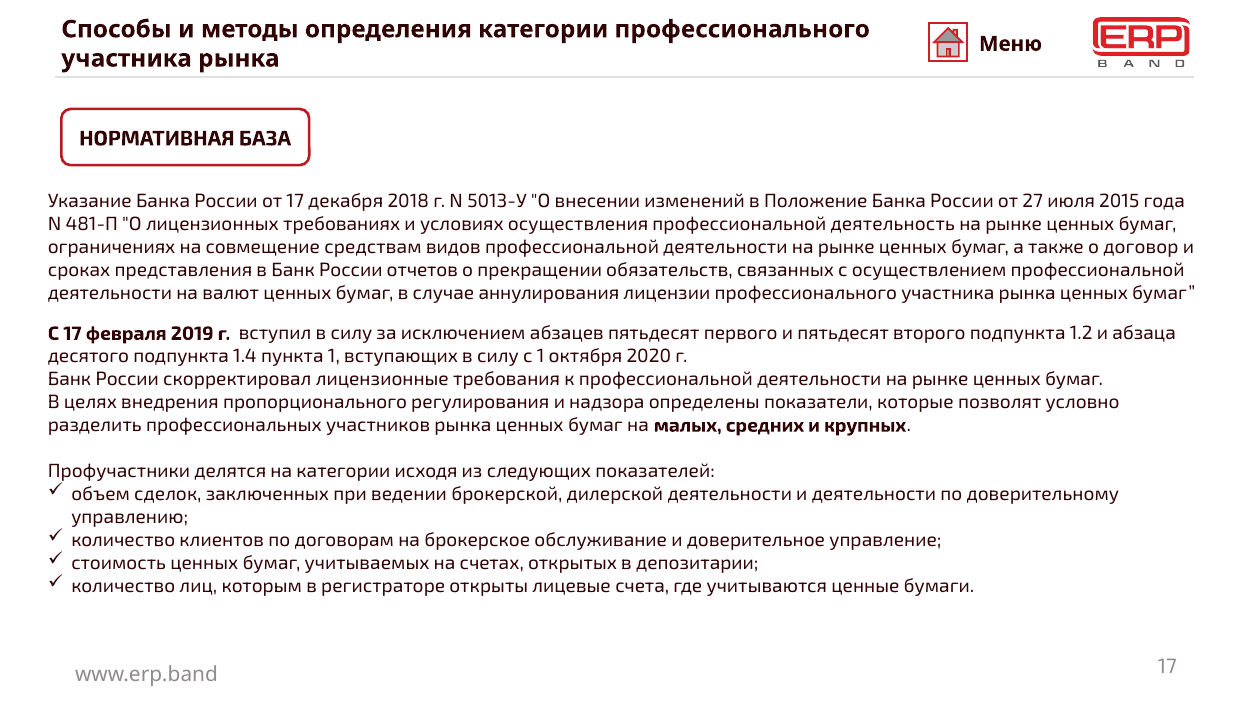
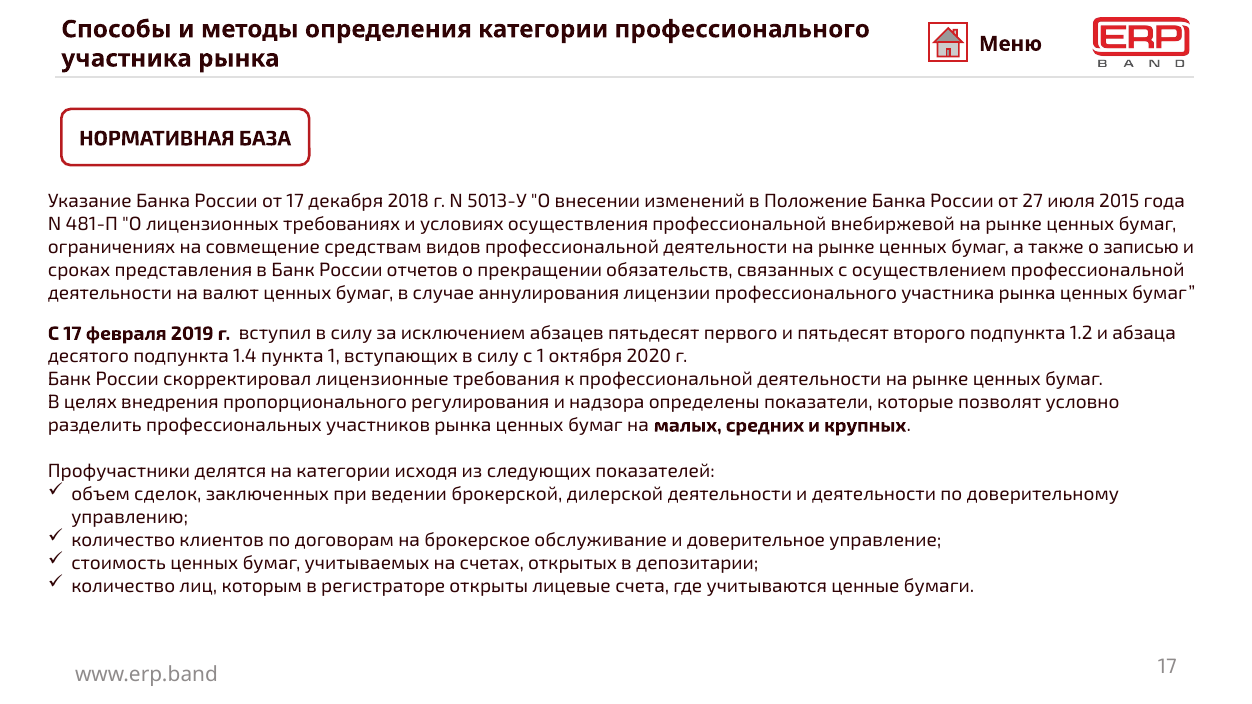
деятельность: деятельность -> внебиржевой (893, 224)
договор: договор -> записью (1141, 247)
